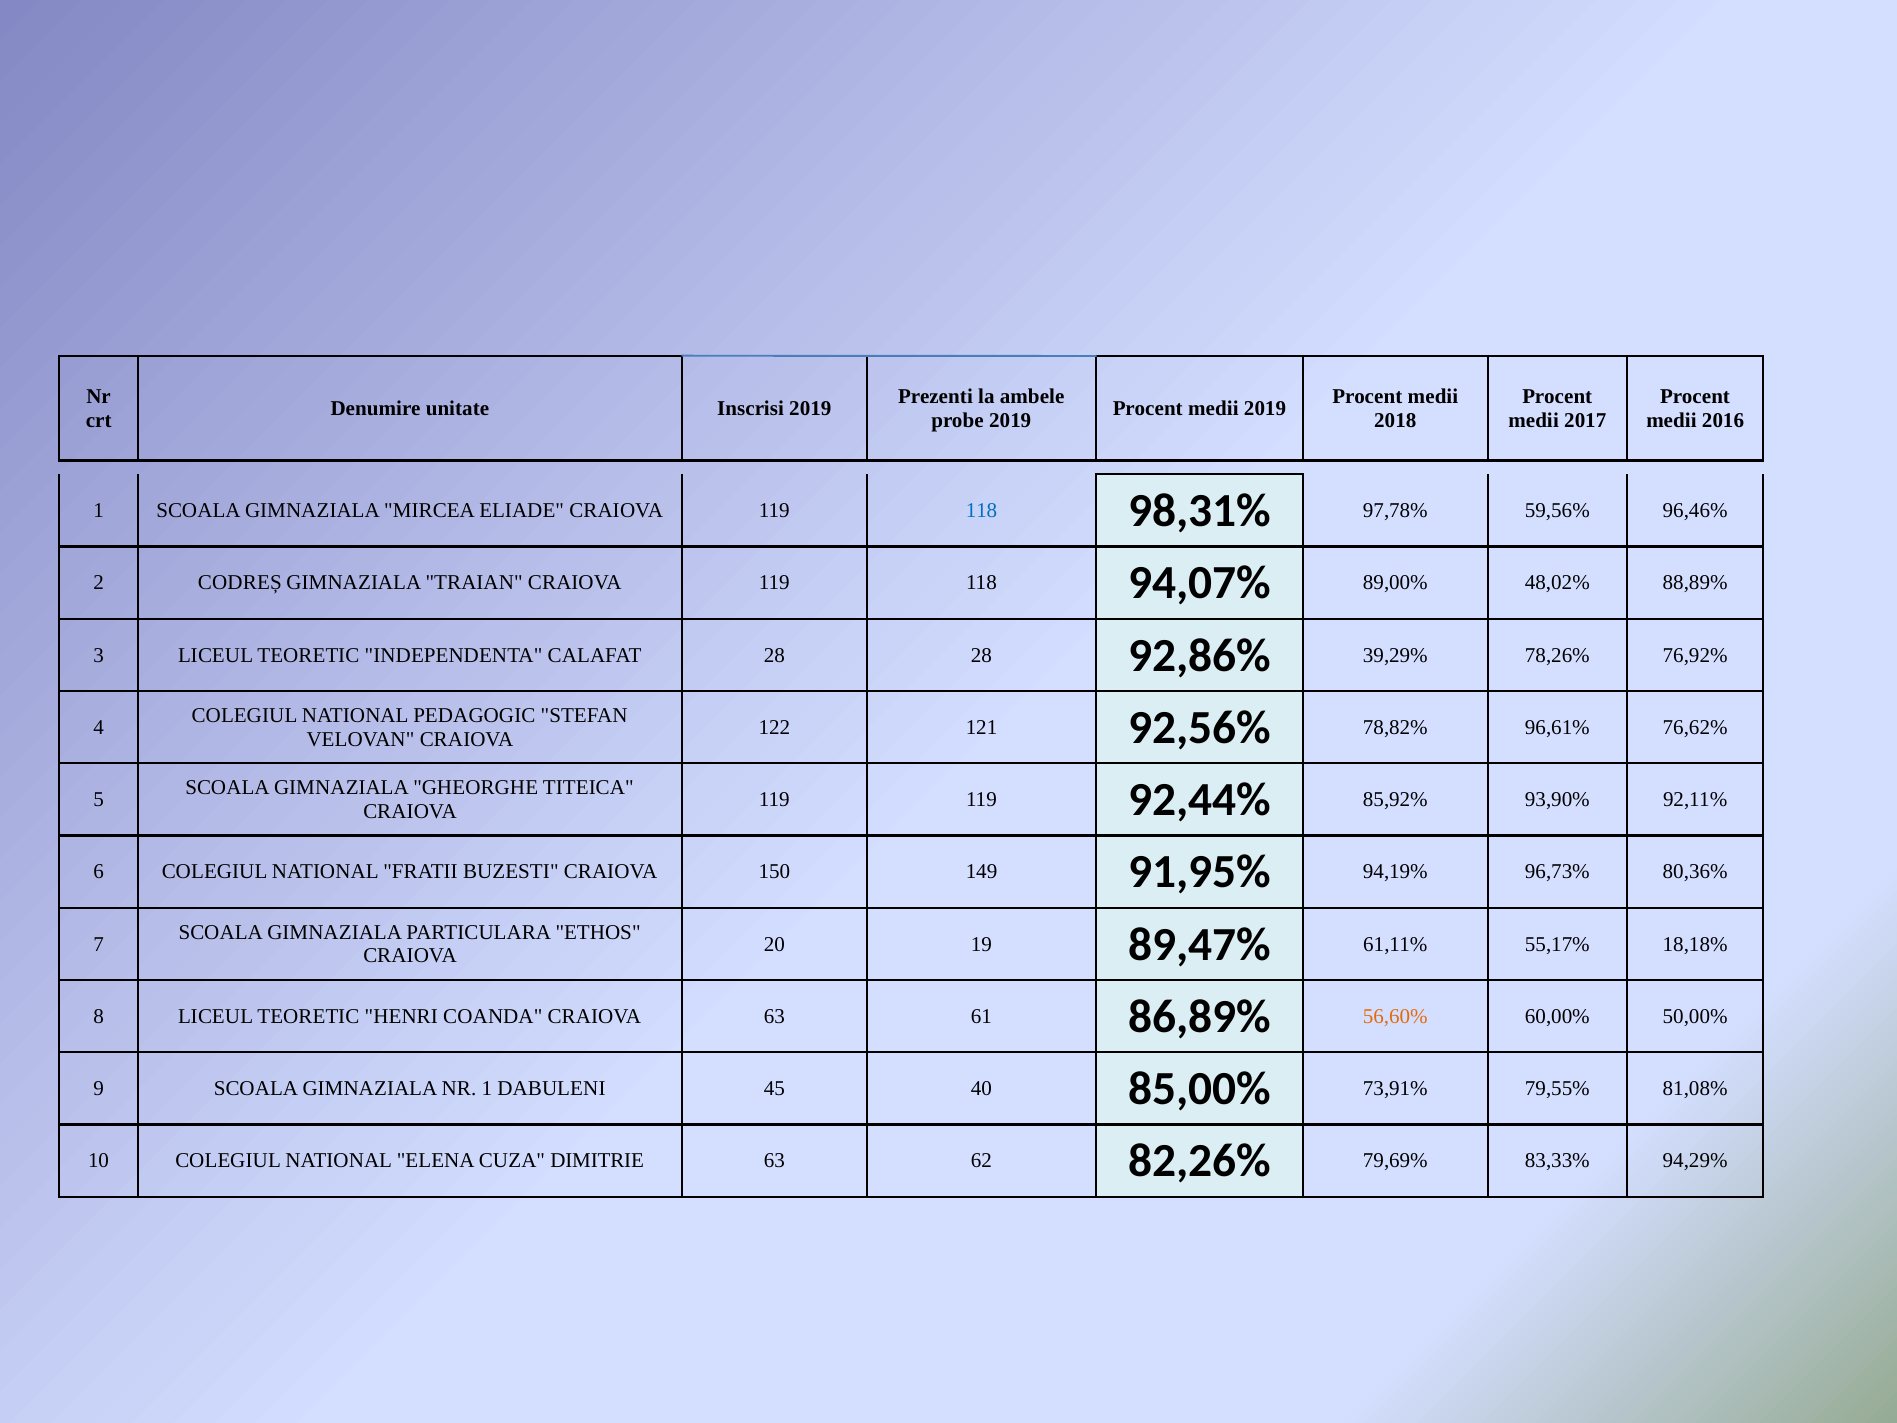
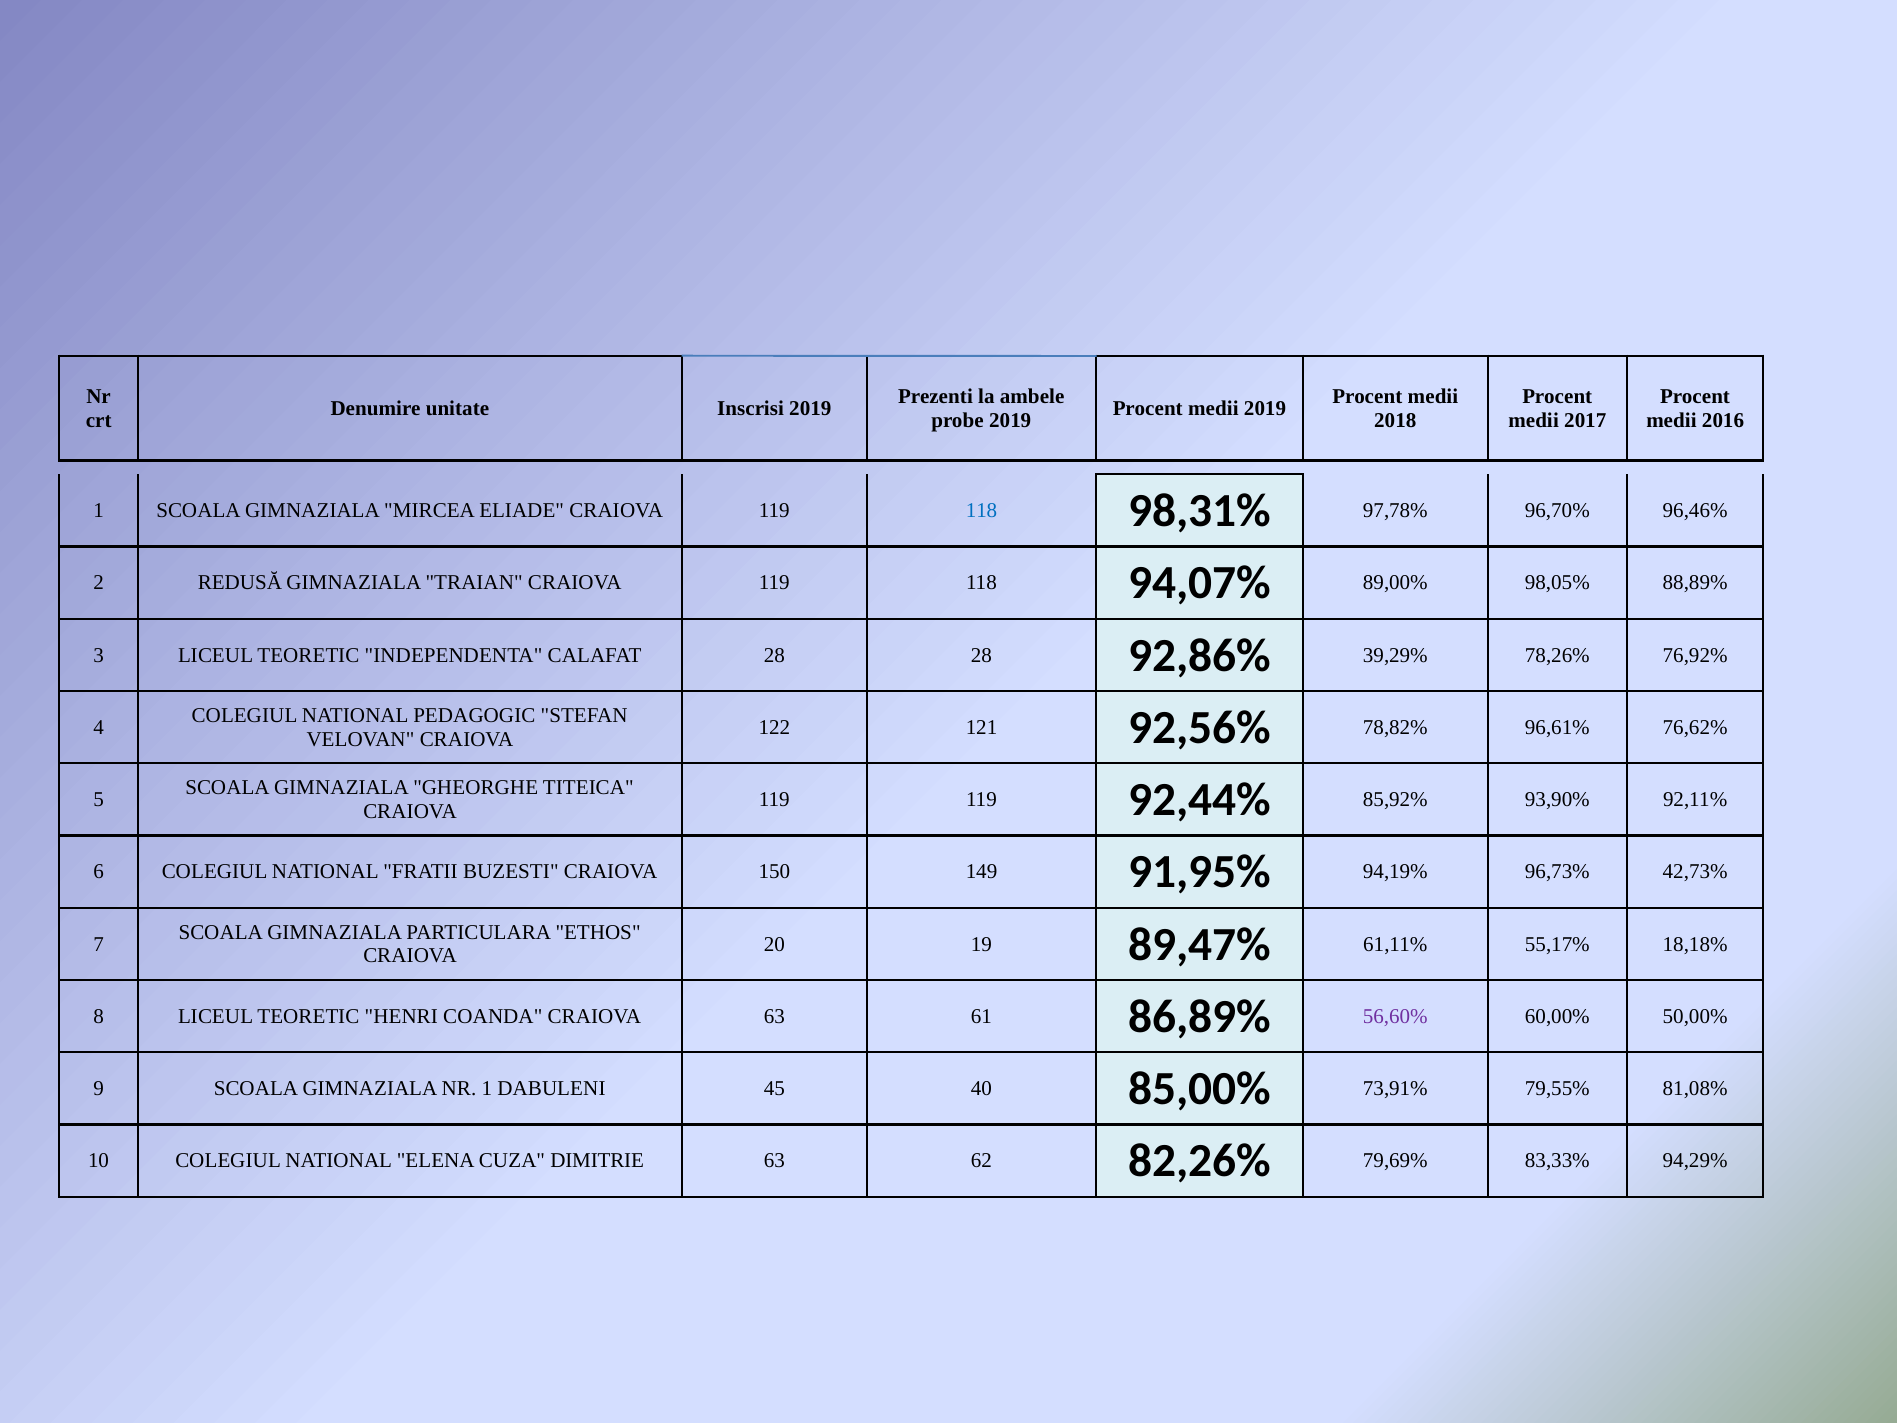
59,56%: 59,56% -> 96,70% (1557, 511)
CODREȘ: CODREȘ -> REDUSĂ (240, 583)
48,02%: 48,02% -> 98,05% (1557, 583)
80,36%: 80,36% -> 42,73% (1695, 872)
56,60% colour: orange -> purple (1395, 1016)
